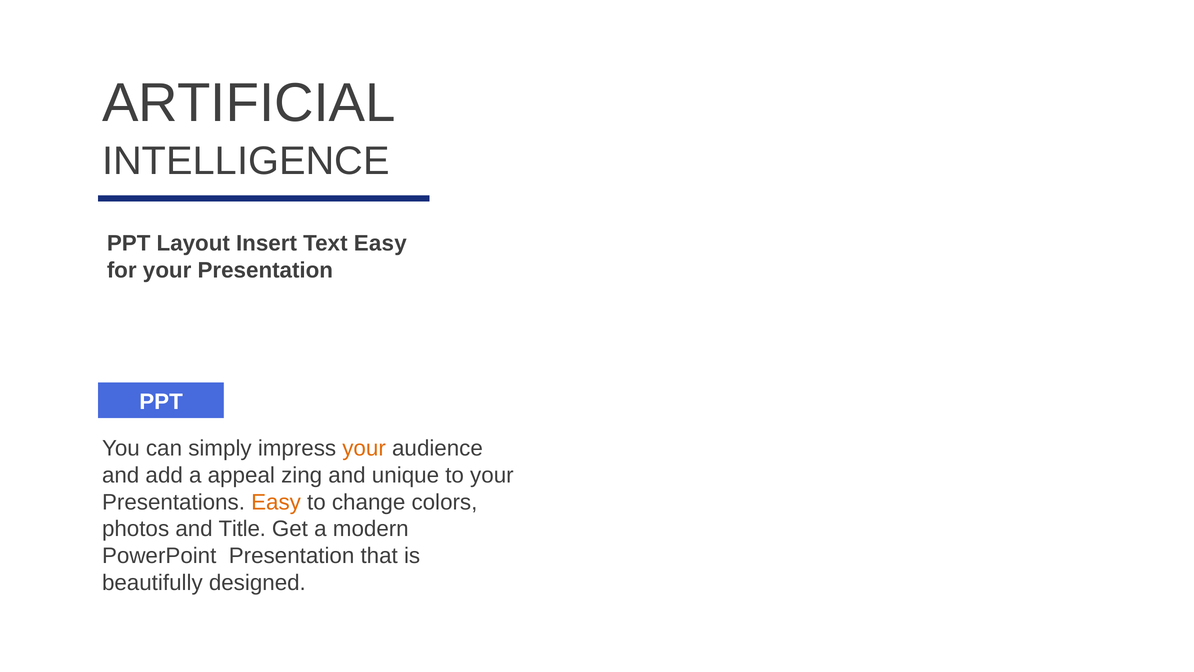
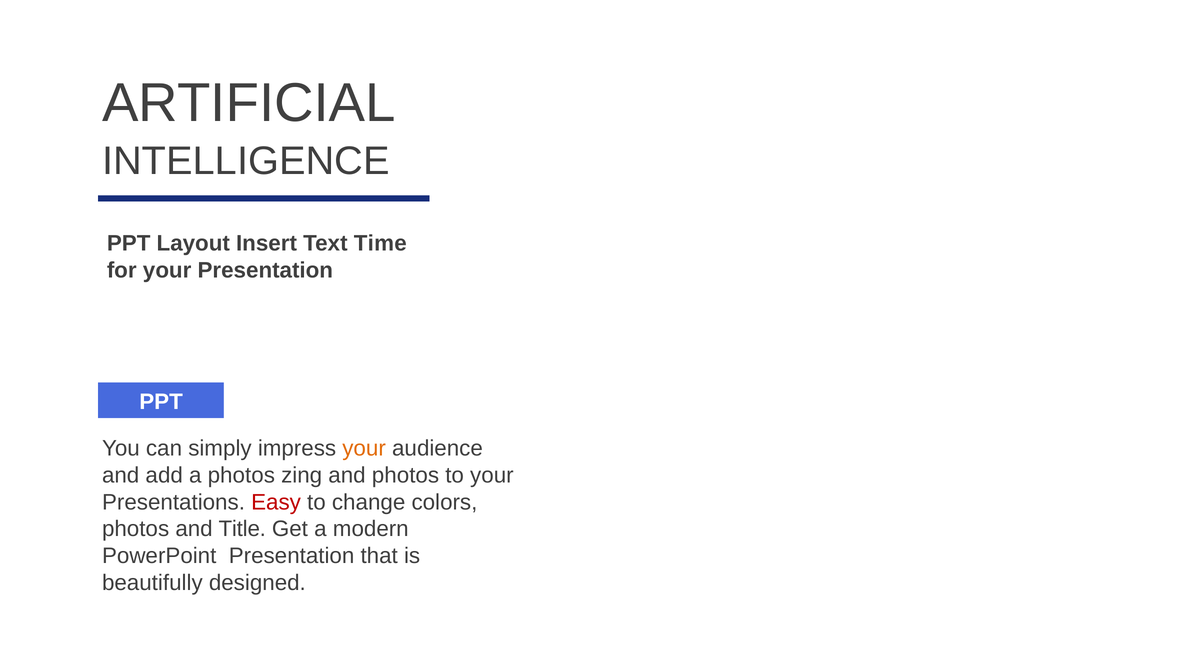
Text Easy: Easy -> Time (380, 243)
a appeal: appeal -> photos (241, 475)
and unique: unique -> photos (405, 475)
Easy colour: orange -> red (276, 502)
